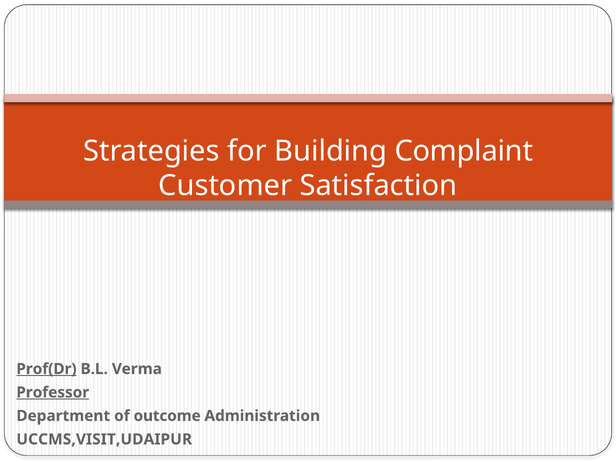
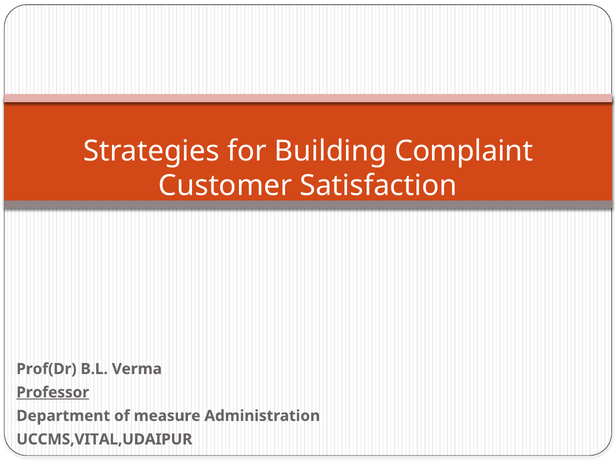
Prof(Dr underline: present -> none (46, 369)
outcome: outcome -> measure (167, 416)
UCCMS,VISIT,UDAIPUR: UCCMS,VISIT,UDAIPUR -> UCCMS,VITAL,UDAIPUR (104, 439)
